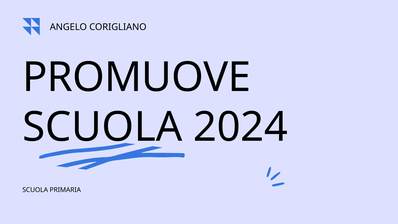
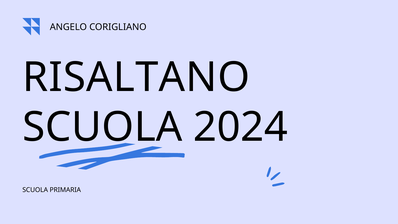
PROMUOVE: PROMUOVE -> RISALTANO (136, 77)
